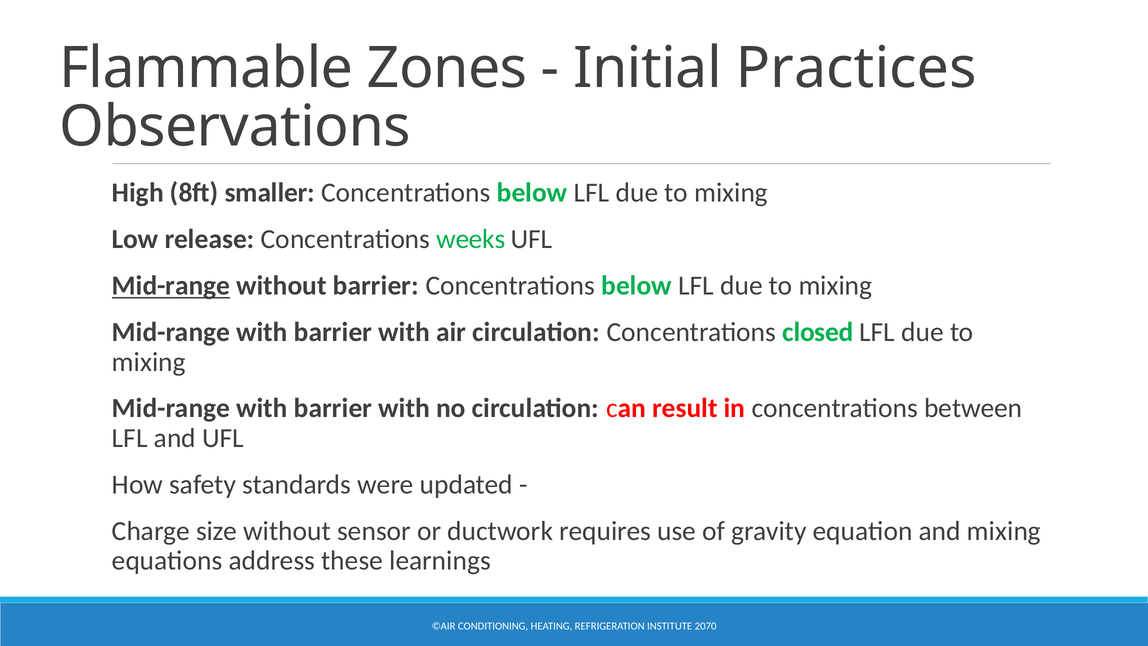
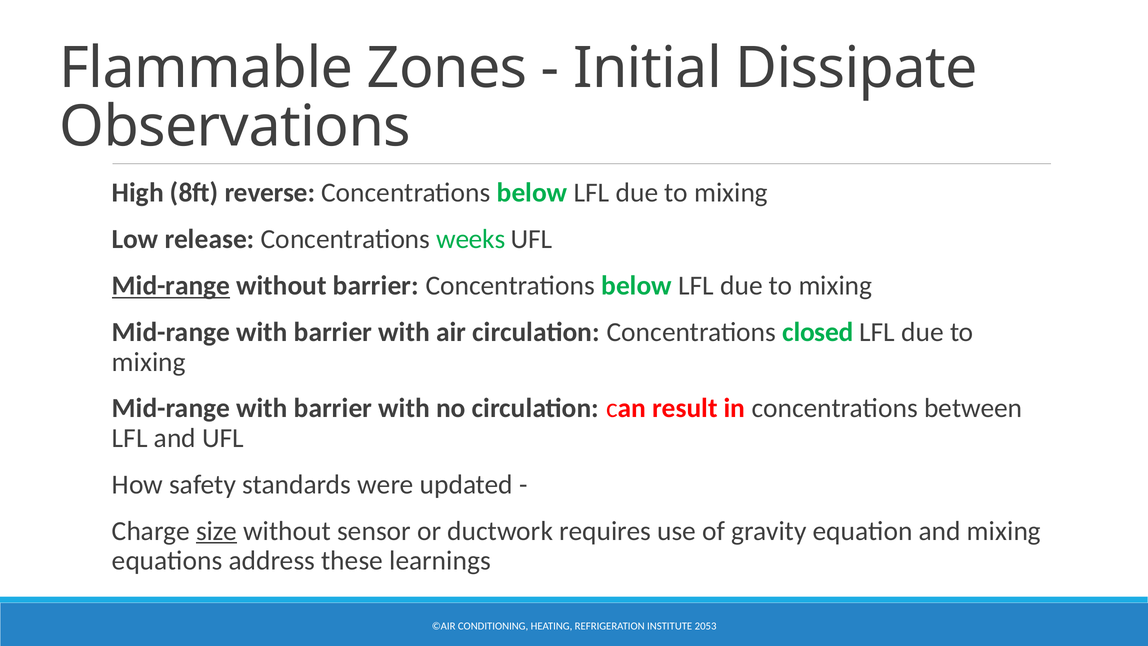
Practices: Practices -> Dissipate (856, 68)
smaller: smaller -> reverse (270, 193)
size underline: none -> present (217, 531)
2070: 2070 -> 2053 (706, 626)
